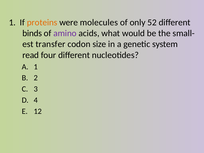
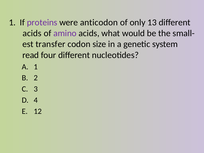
proteins colour: orange -> purple (42, 22)
molecules: molecules -> anticodon (99, 22)
52: 52 -> 13 (152, 22)
binds: binds -> acids (32, 33)
